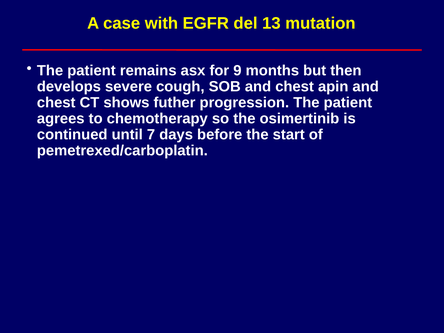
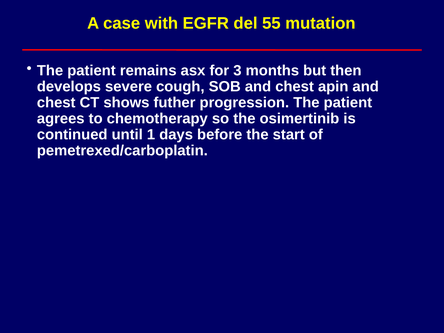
13: 13 -> 55 (271, 23)
9: 9 -> 3 (237, 71)
7: 7 -> 1 (151, 135)
